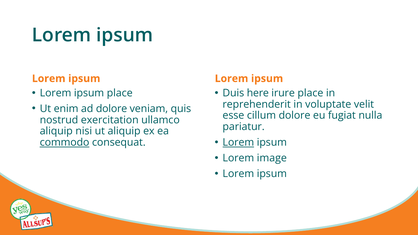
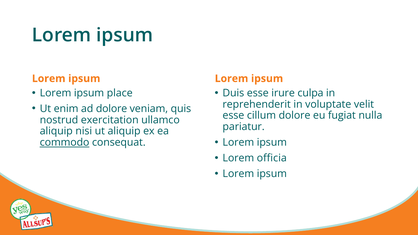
Duis here: here -> esse (258, 93)
irure place: place -> culpa (310, 93)
Lorem underline: present -> none (238, 143)
image: image -> officia (272, 158)
